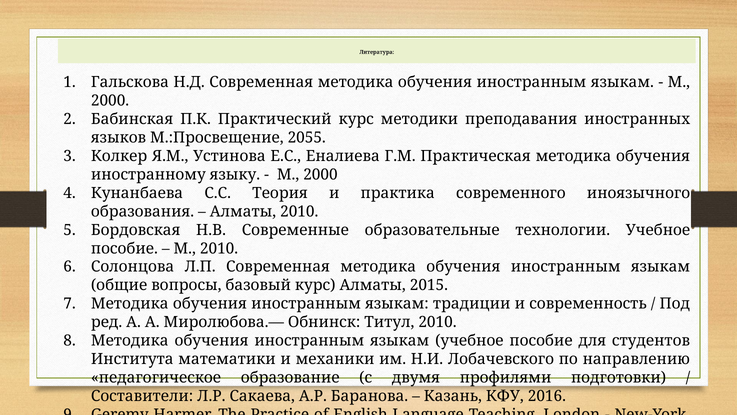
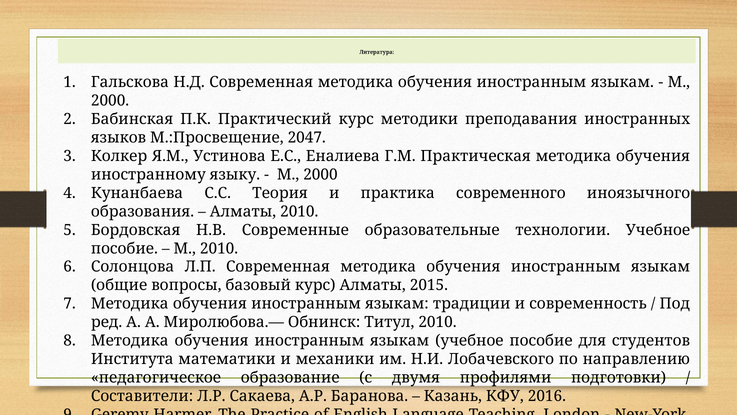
2055: 2055 -> 2047 (307, 138)
